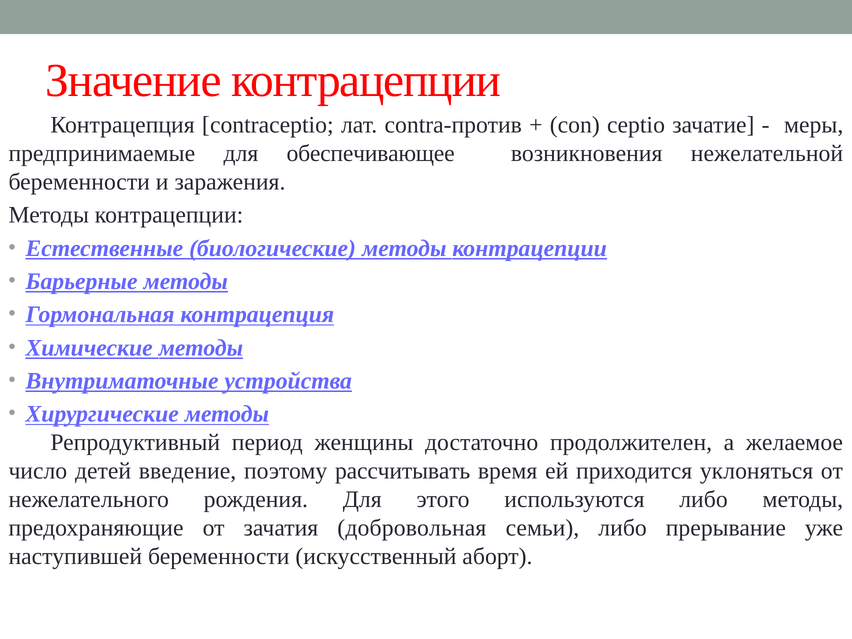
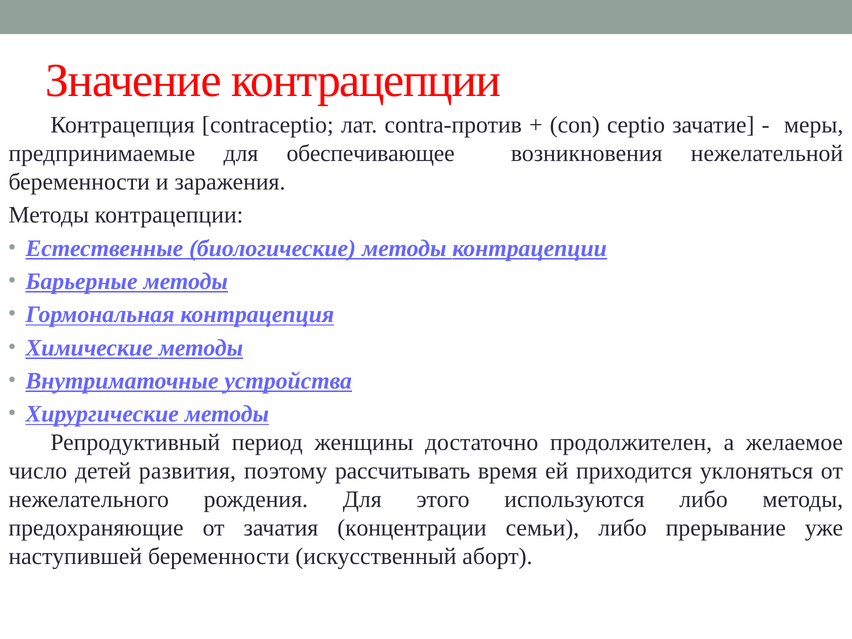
введение: введение -> развития (187, 471)
добровольная: добровольная -> концентрации (412, 528)
